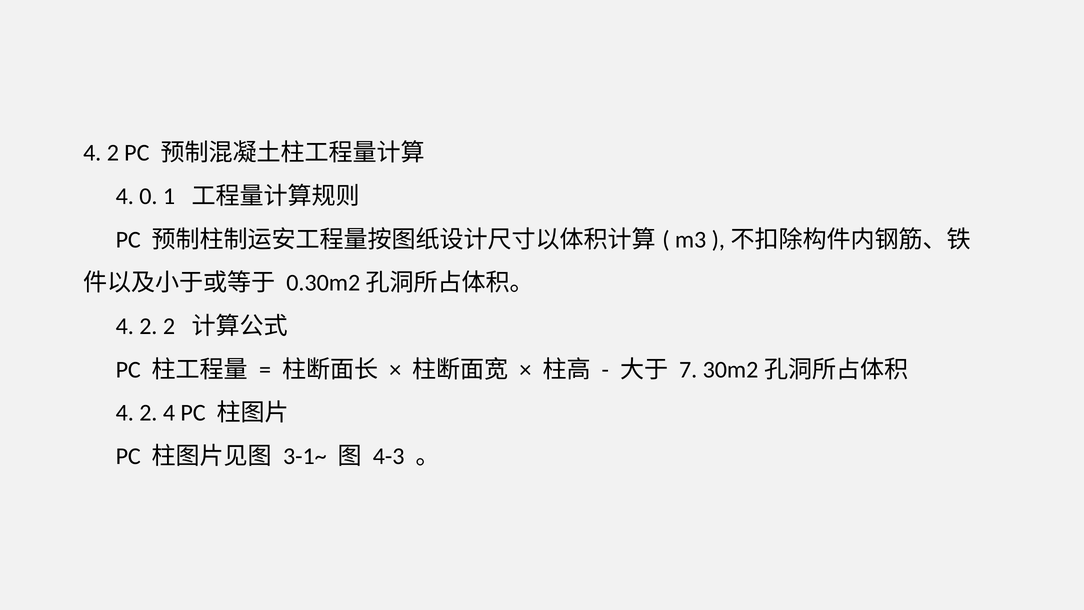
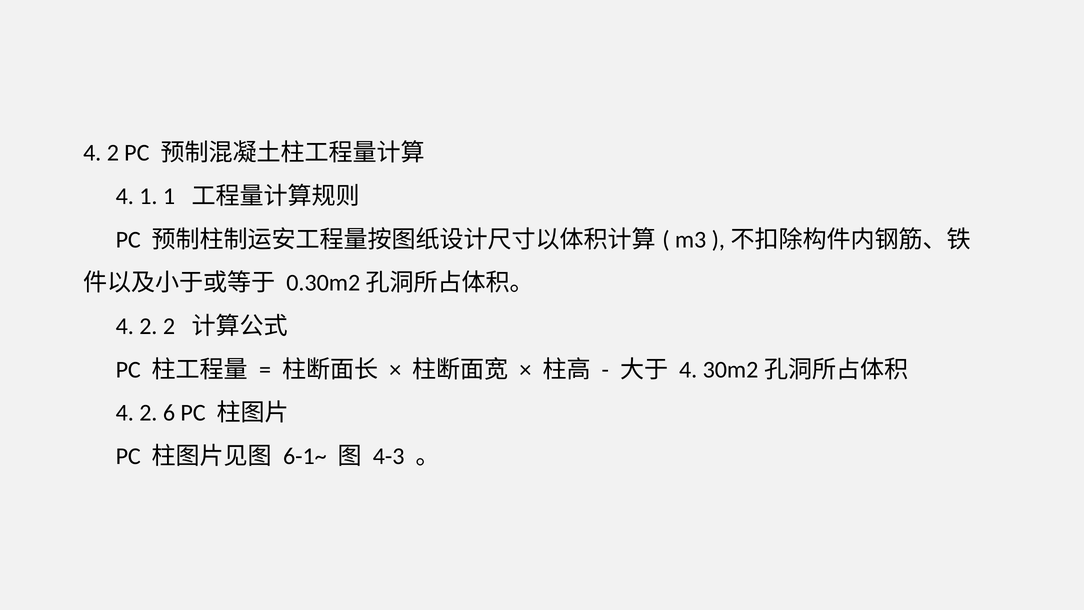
4 0: 0 -> 1 (148, 196)
7: 7 -> 4 (688, 369)
2 4: 4 -> 6 (169, 413)
3-1~: 3-1~ -> 6-1~ (305, 456)
